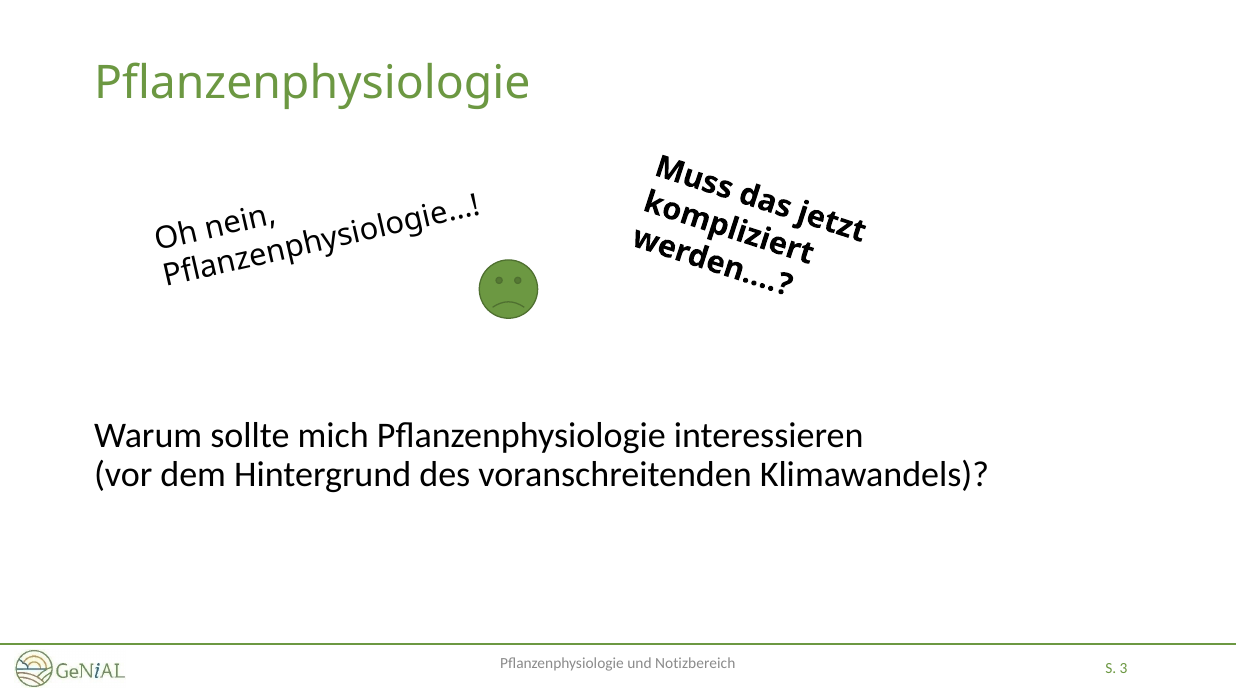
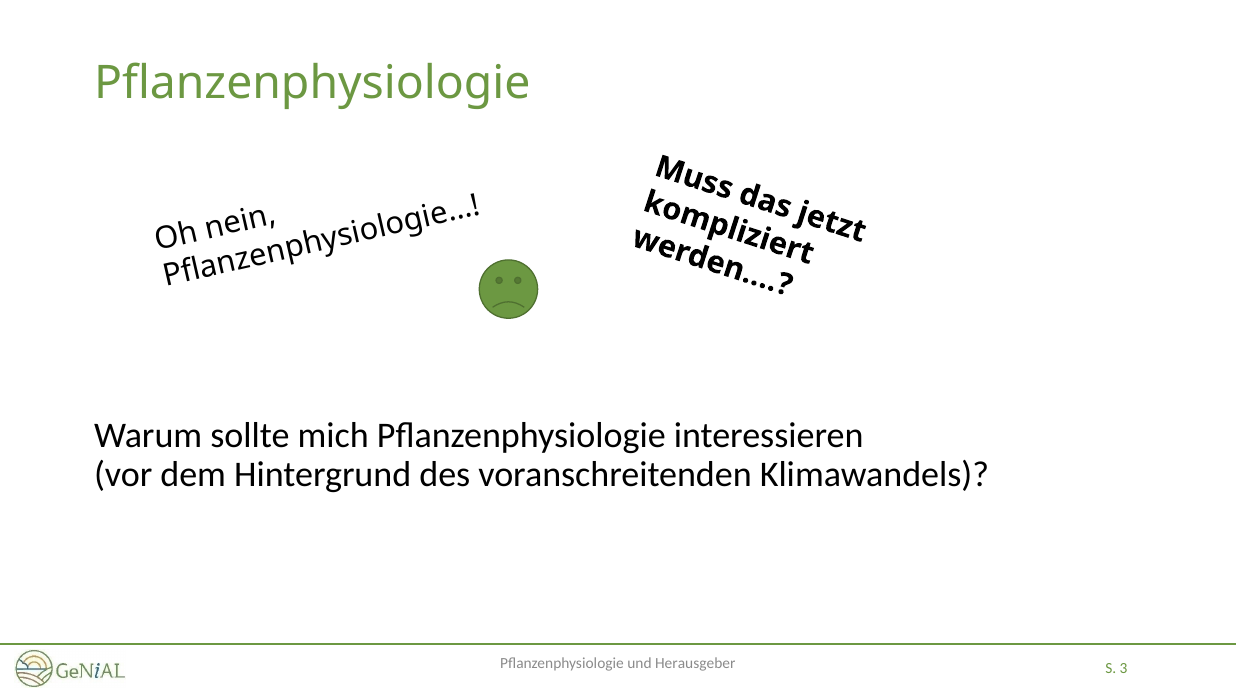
Notizbereich: Notizbereich -> Herausgeber (695, 664)
